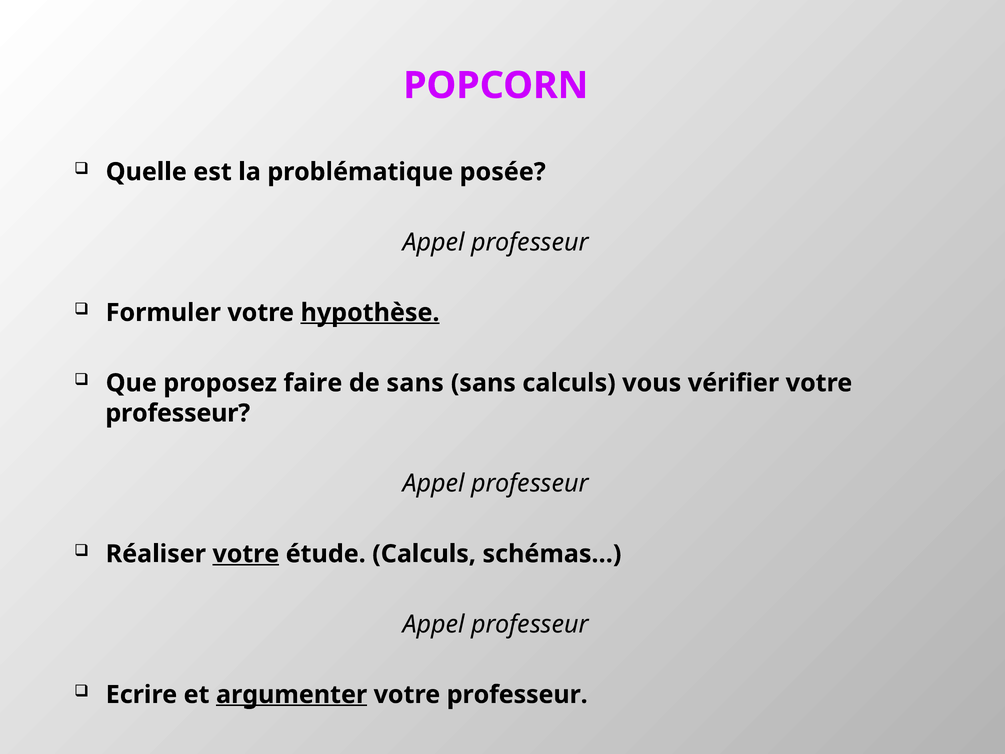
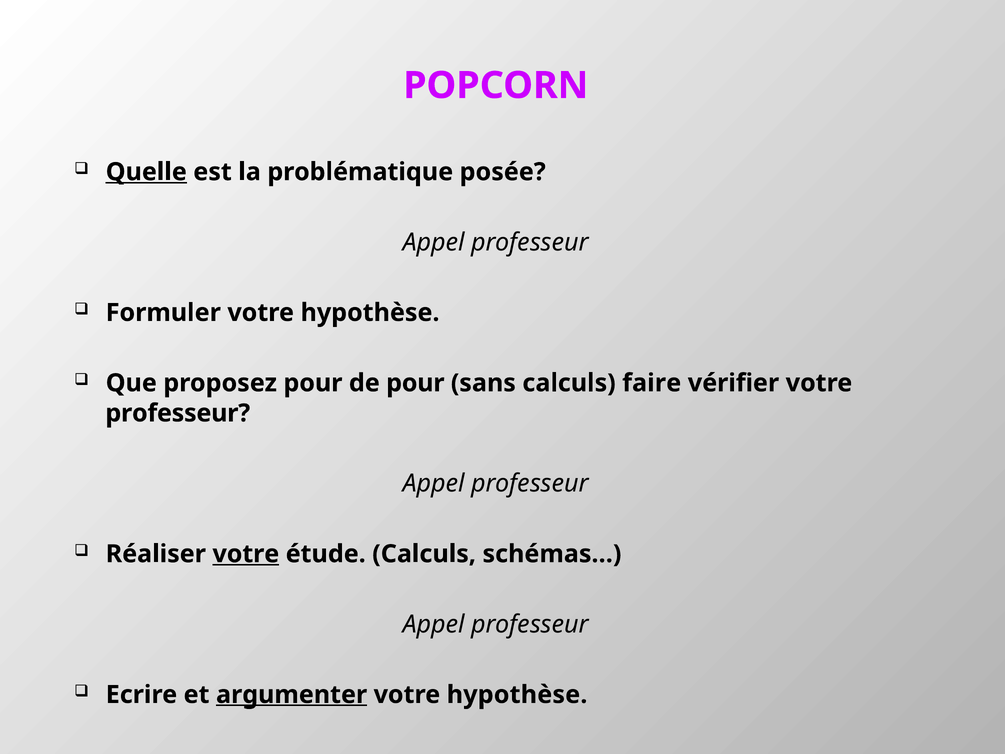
Quelle underline: none -> present (146, 172)
hypothèse underline: present -> none (370, 313)
proposez faire: faire -> pour (313, 383)
de sans: sans -> pour (415, 383)
vous: vous -> faire (652, 383)
professeur: professeur -> hypothèse (517, 694)
